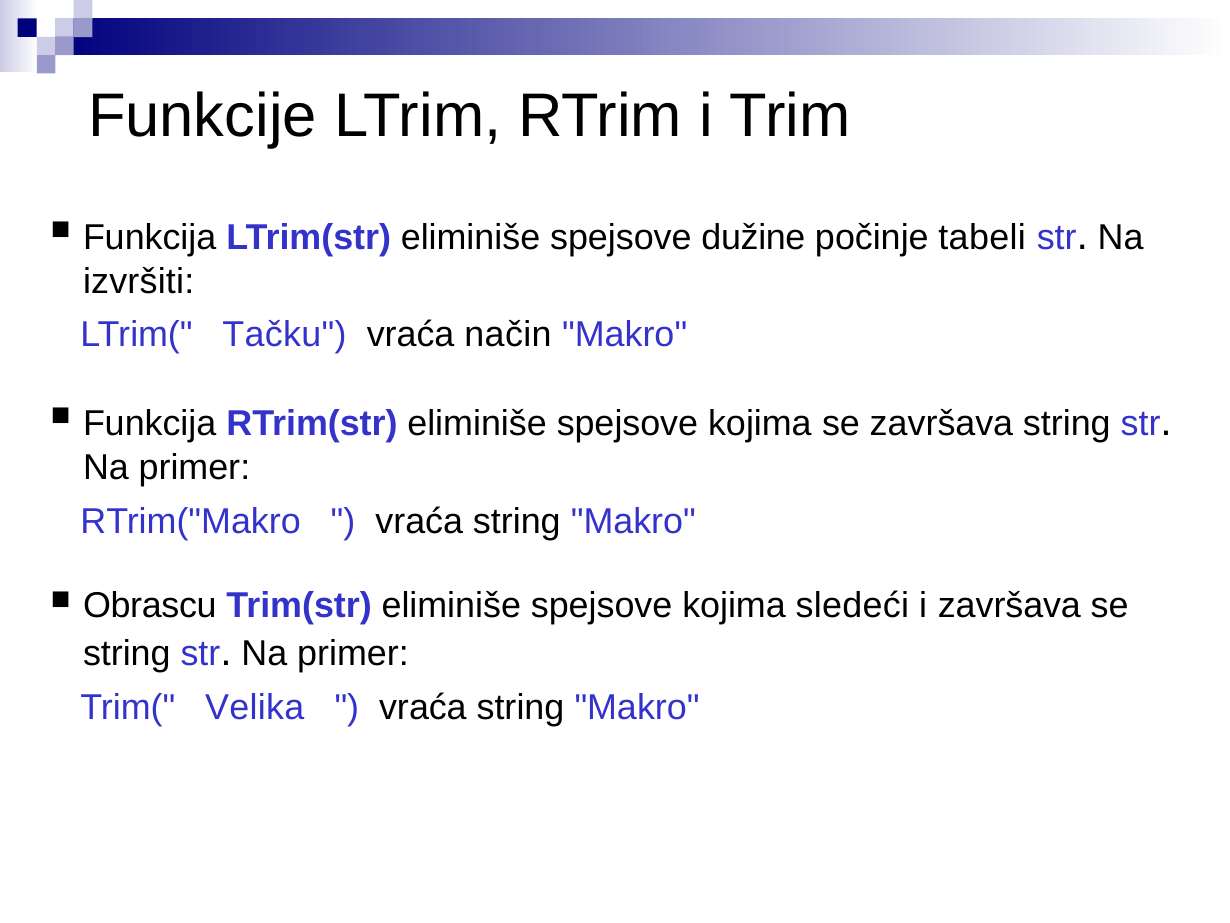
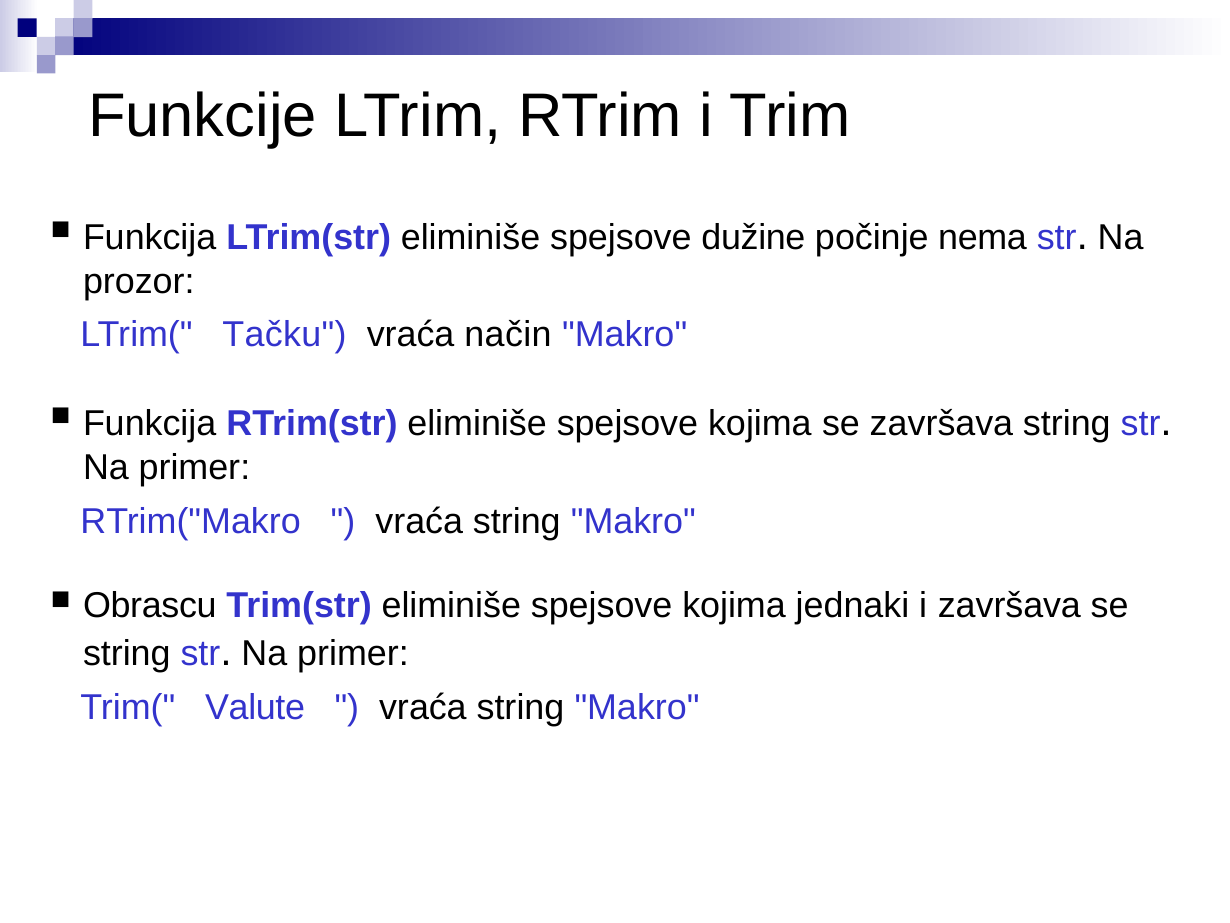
tabeli: tabeli -> nema (983, 237)
izvršiti: izvršiti -> prozor (139, 281)
sledeći: sledeći -> jednaki (852, 605)
Velika: Velika -> Valute (255, 708)
